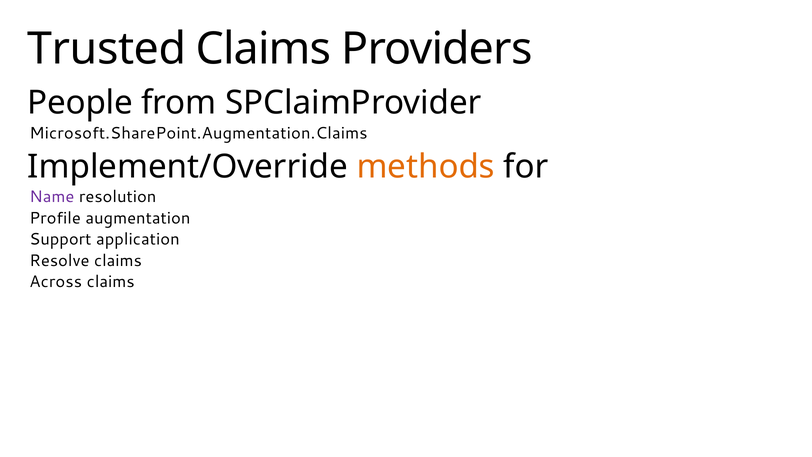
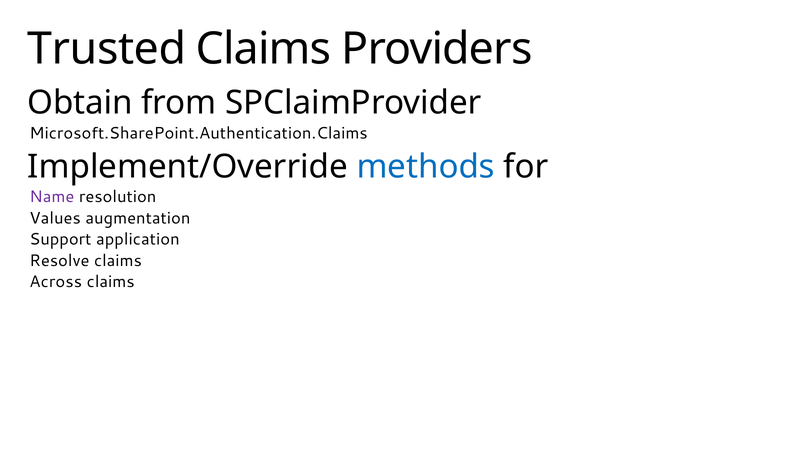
People: People -> Obtain (80, 103)
Microsoft.SharePoint.Augmentation.Claims: Microsoft.SharePoint.Augmentation.Claims -> Microsoft.SharePoint.Authentication.Claims (199, 133)
methods colour: orange -> blue (426, 167)
Profile: Profile -> Values (55, 218)
